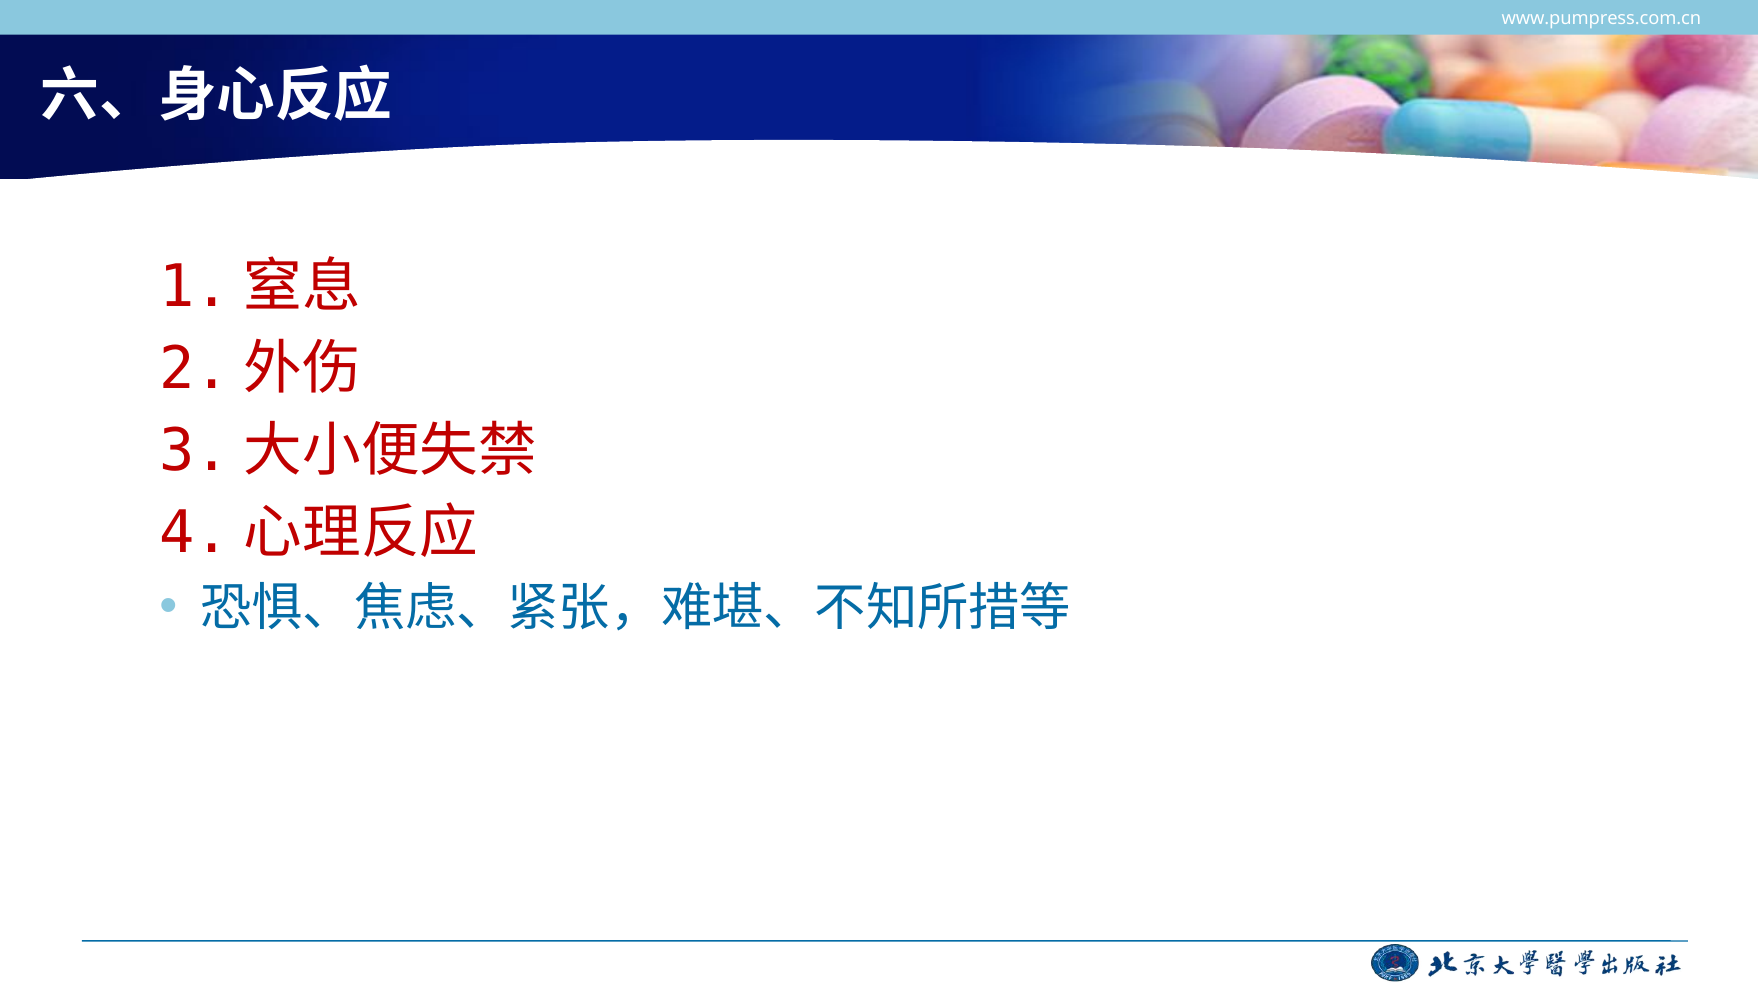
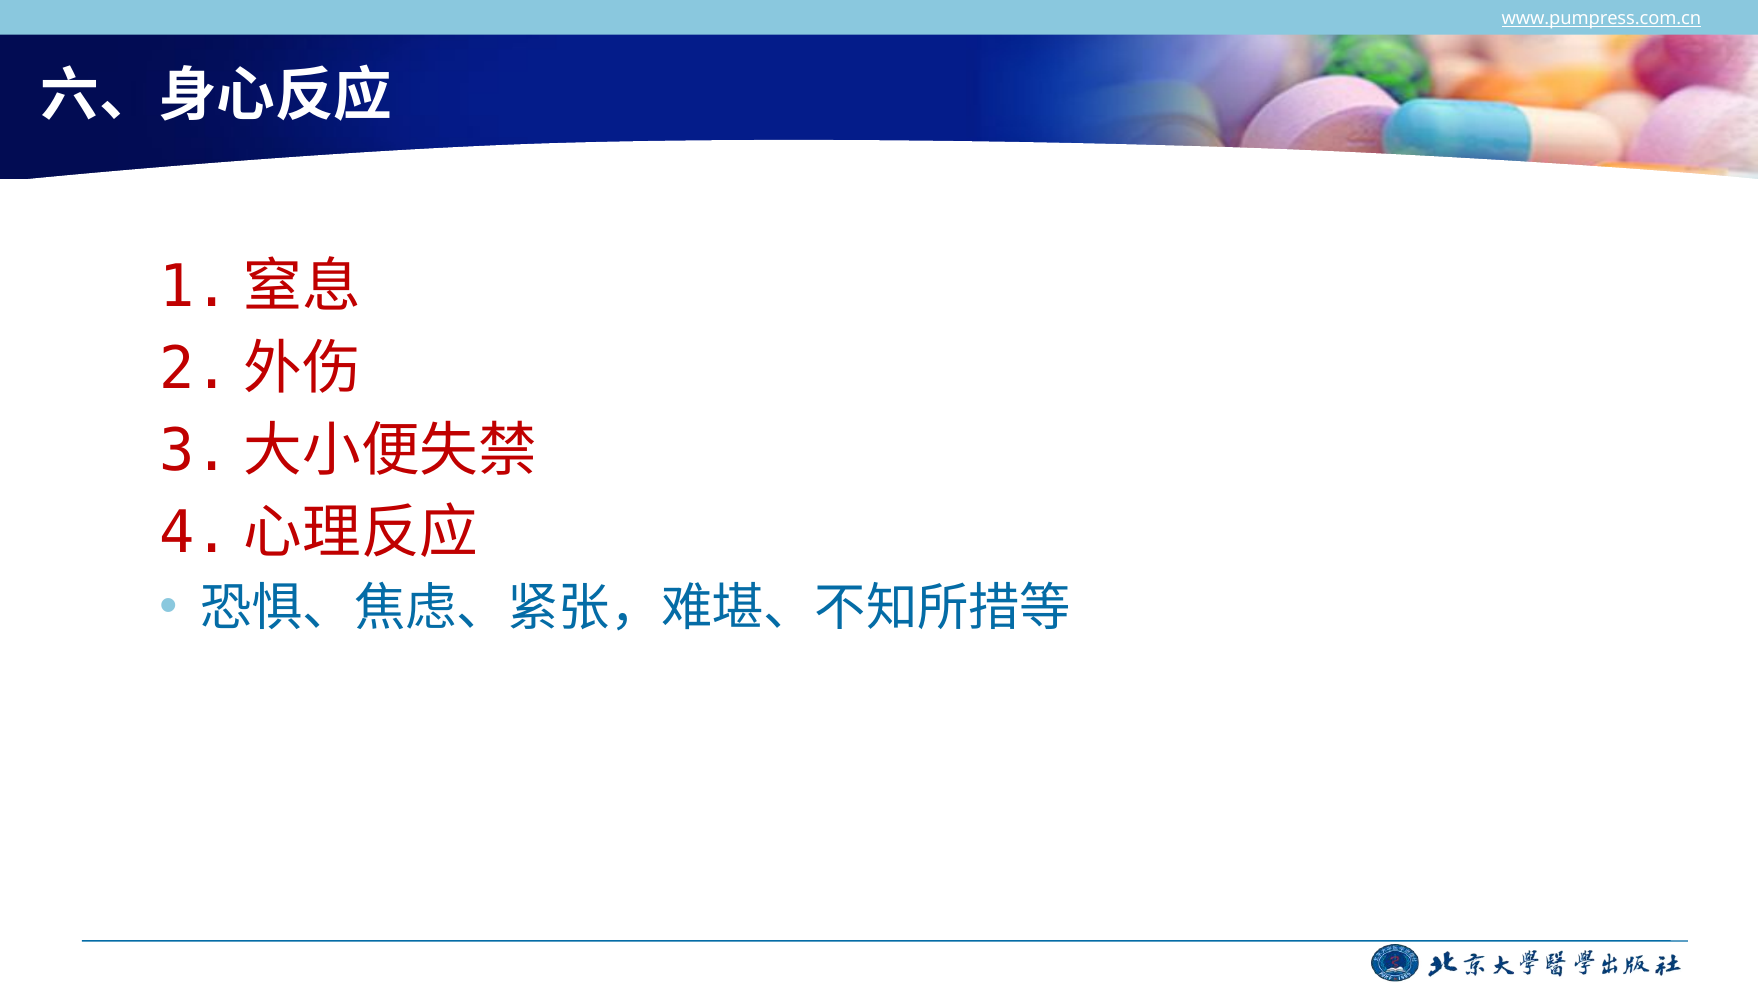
www.pumpress.com.cn underline: none -> present (1601, 19)
